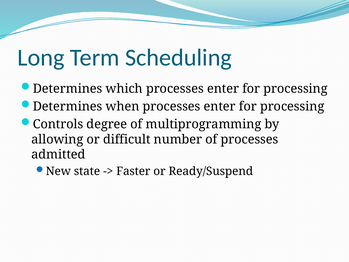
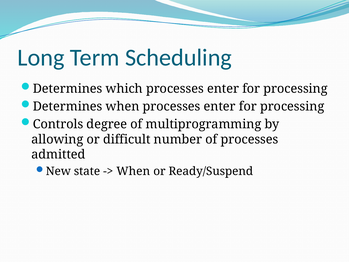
Faster: Faster -> When (133, 171)
